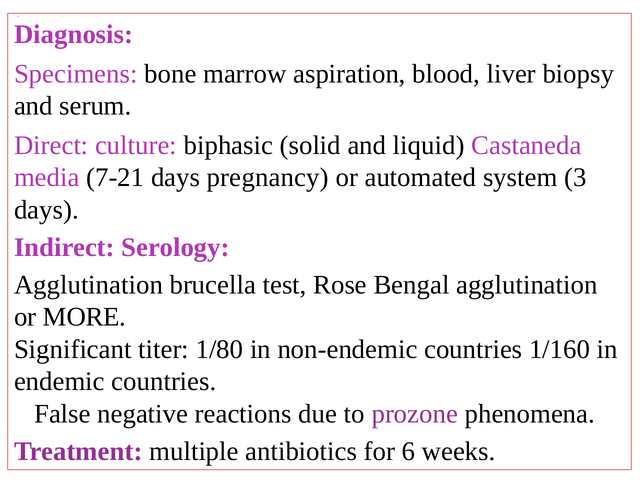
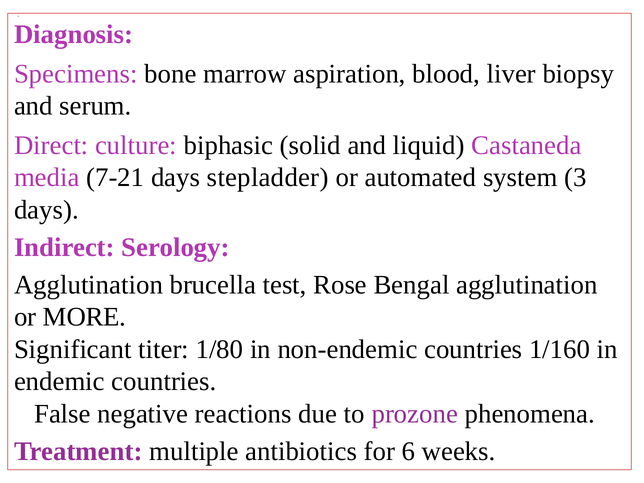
pregnancy: pregnancy -> stepladder (268, 178)
